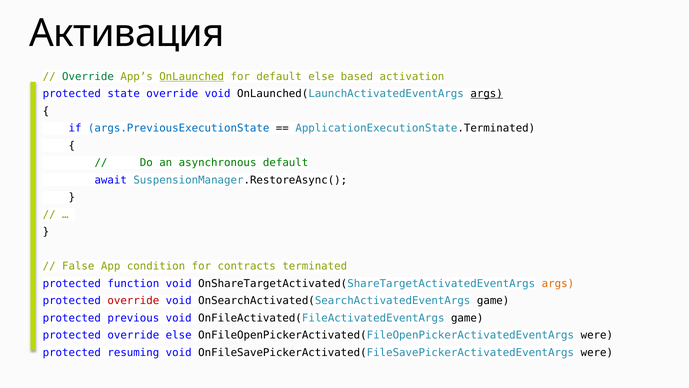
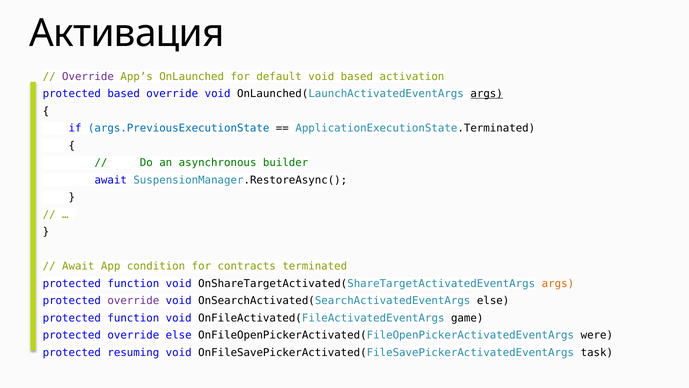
Override colour: green -> purple (88, 76)
OnLaunched underline: present -> none (192, 76)
default else: else -> void (321, 76)
protected state: state -> based (124, 94)
asynchronous default: default -> builder (286, 163)
False: False -> Await (78, 266)
override colour: red -> purple (133, 301)
OnSearchActivated(SearchActivatedEventArgs game: game -> else (493, 301)
previous: previous -> function (133, 318)
OnFileSavePickerActivated(FileSavePickerActivatedEventArgs were: were -> task (597, 352)
